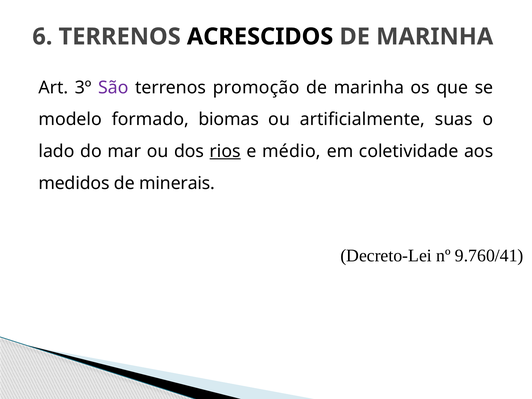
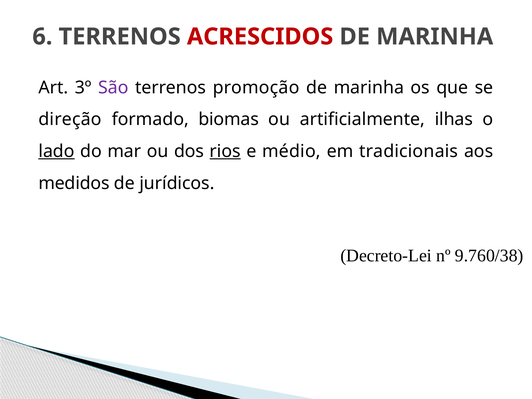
ACRESCIDOS colour: black -> red (260, 37)
modelo: modelo -> direção (70, 119)
suas: suas -> ilhas (454, 119)
lado underline: none -> present (57, 151)
coletividade: coletividade -> tradicionais (409, 151)
minerais: minerais -> jurídicos (177, 183)
9.760/41: 9.760/41 -> 9.760/38 (489, 256)
